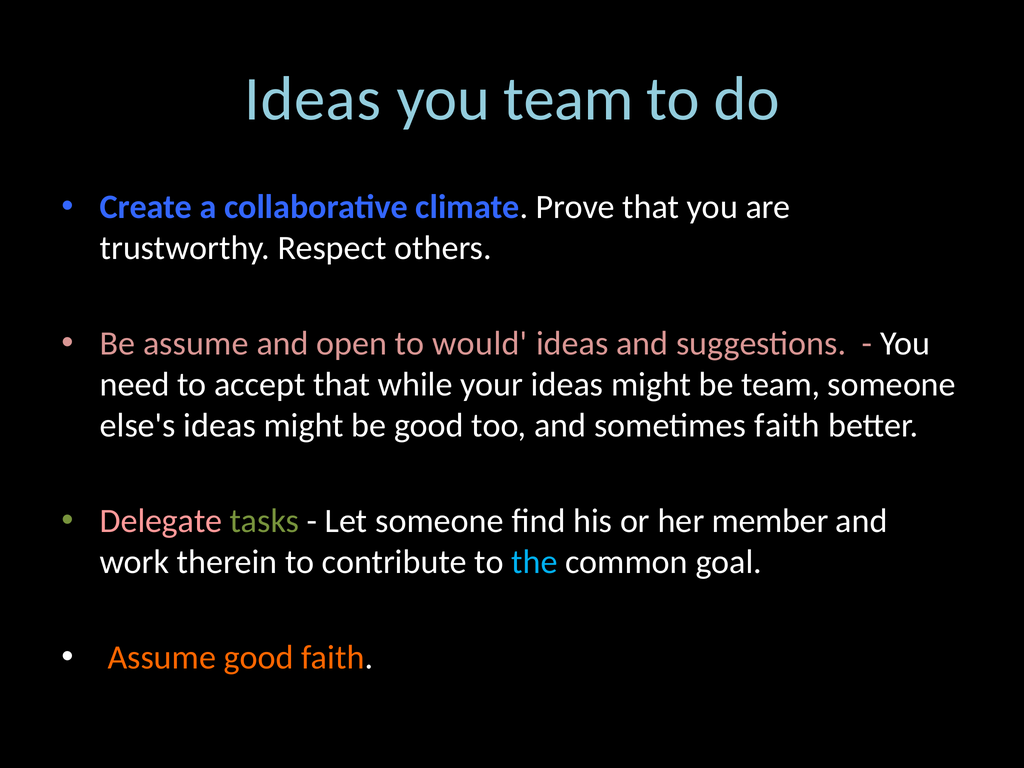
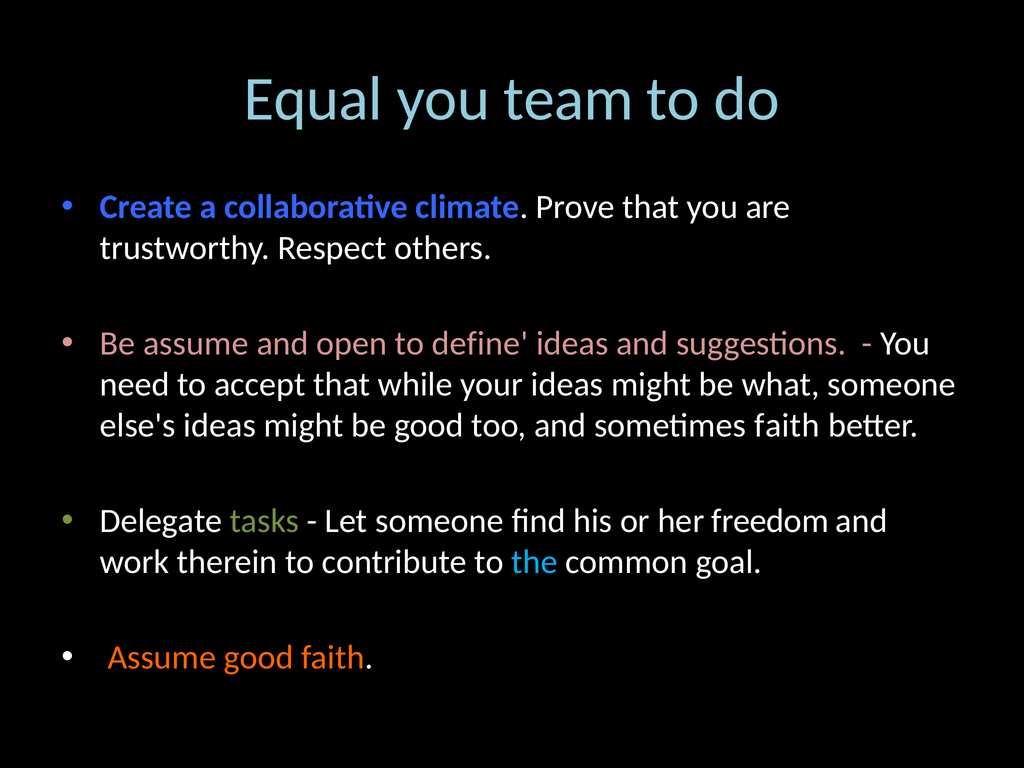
Ideas: Ideas -> Equal (313, 99)
would: would -> define (480, 344)
be team: team -> what (781, 385)
Delegate colour: pink -> white (161, 521)
member: member -> freedom (770, 521)
